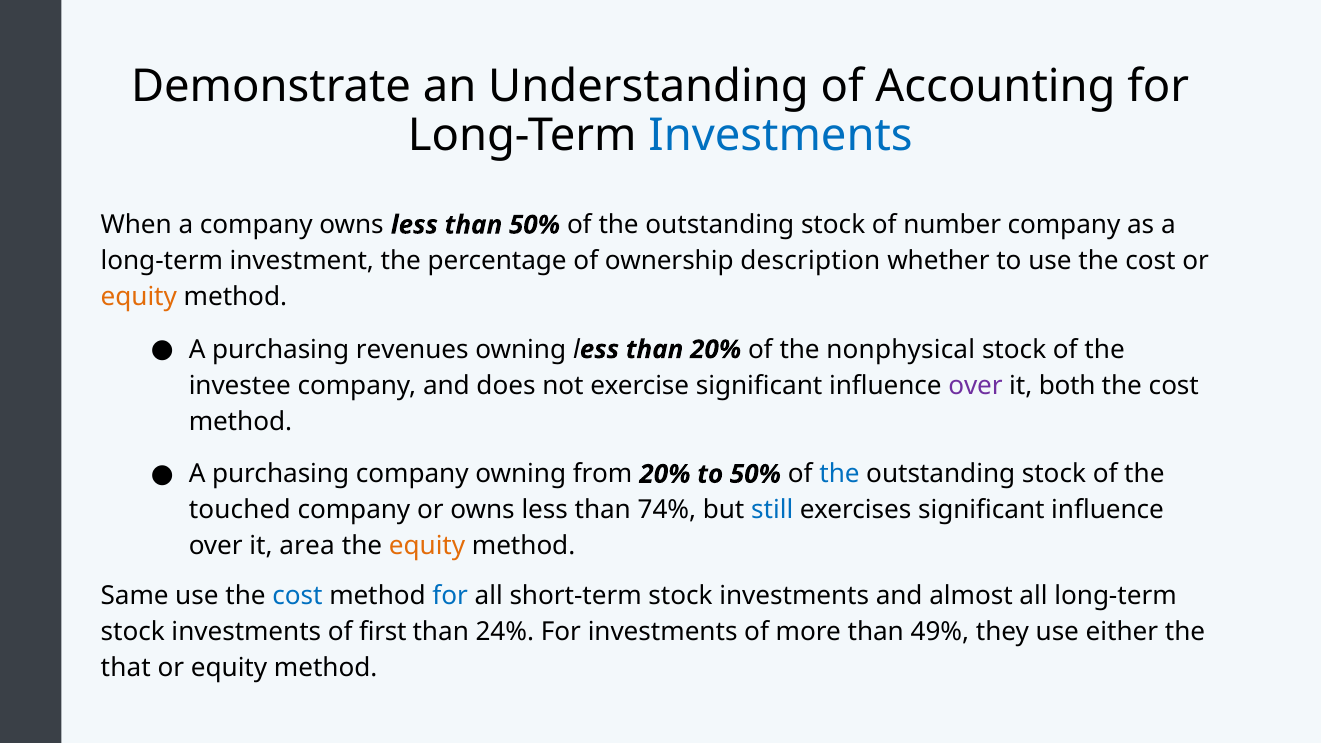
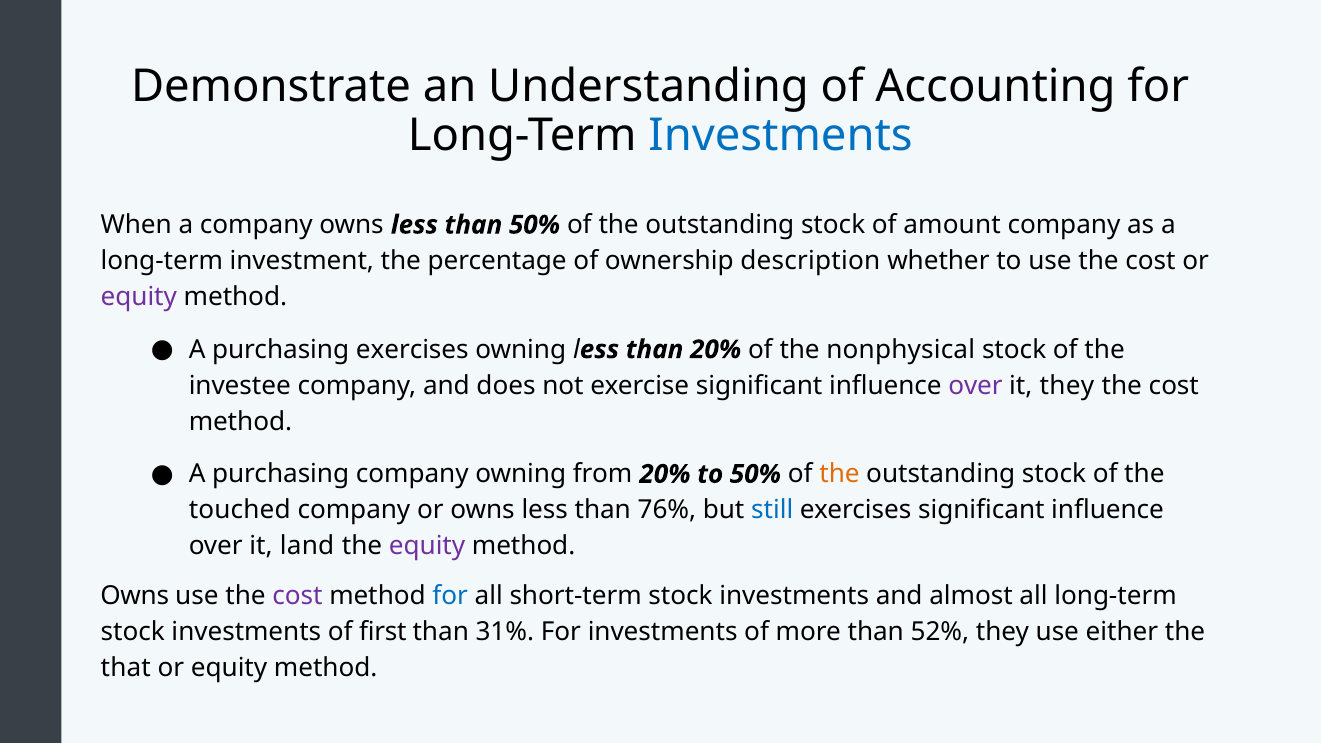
number: number -> amount (952, 225)
equity colour: orange -> purple (139, 297)
purchasing revenues: revenues -> exercises (412, 350)
it both: both -> they (1067, 386)
the colour: blue -> orange (839, 474)
74%: 74% -> 76% (667, 510)
area: area -> land (307, 546)
equity colour: orange -> purple (427, 546)
Same: Same -> Owns (135, 596)
cost colour: blue -> purple (297, 596)
24%: 24% -> 31% (505, 632)
49%: 49% -> 52% (940, 632)
